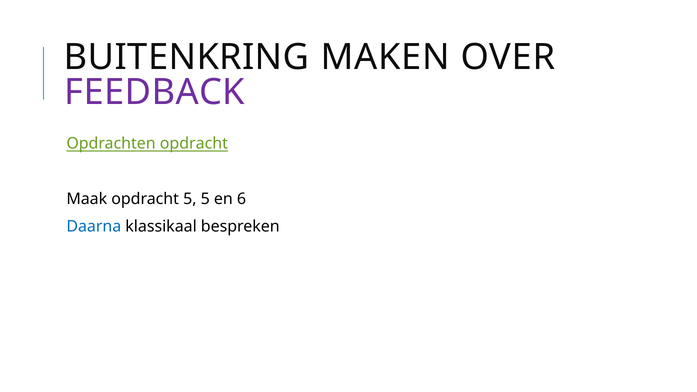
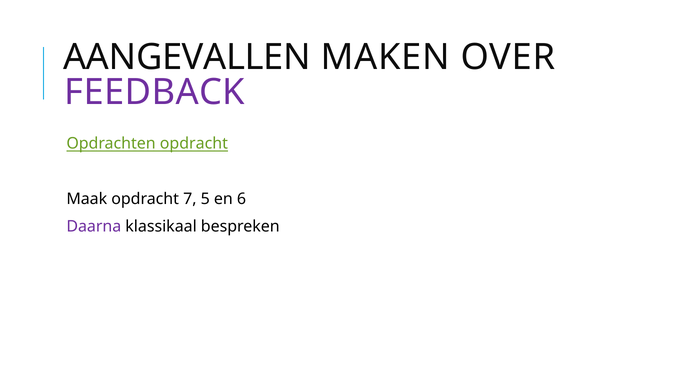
BUITENKRING: BUITENKRING -> AANGEVALLEN (187, 57)
opdracht 5: 5 -> 7 (190, 199)
Daarna colour: blue -> purple (94, 226)
